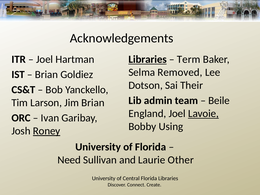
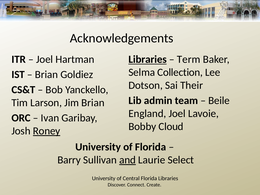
Removed: Removed -> Collection (180, 72)
Lavoie underline: present -> none (203, 114)
Using: Using -> Cloud (171, 127)
Need: Need -> Barry (69, 160)
and underline: none -> present (127, 160)
Other: Other -> Select (181, 160)
